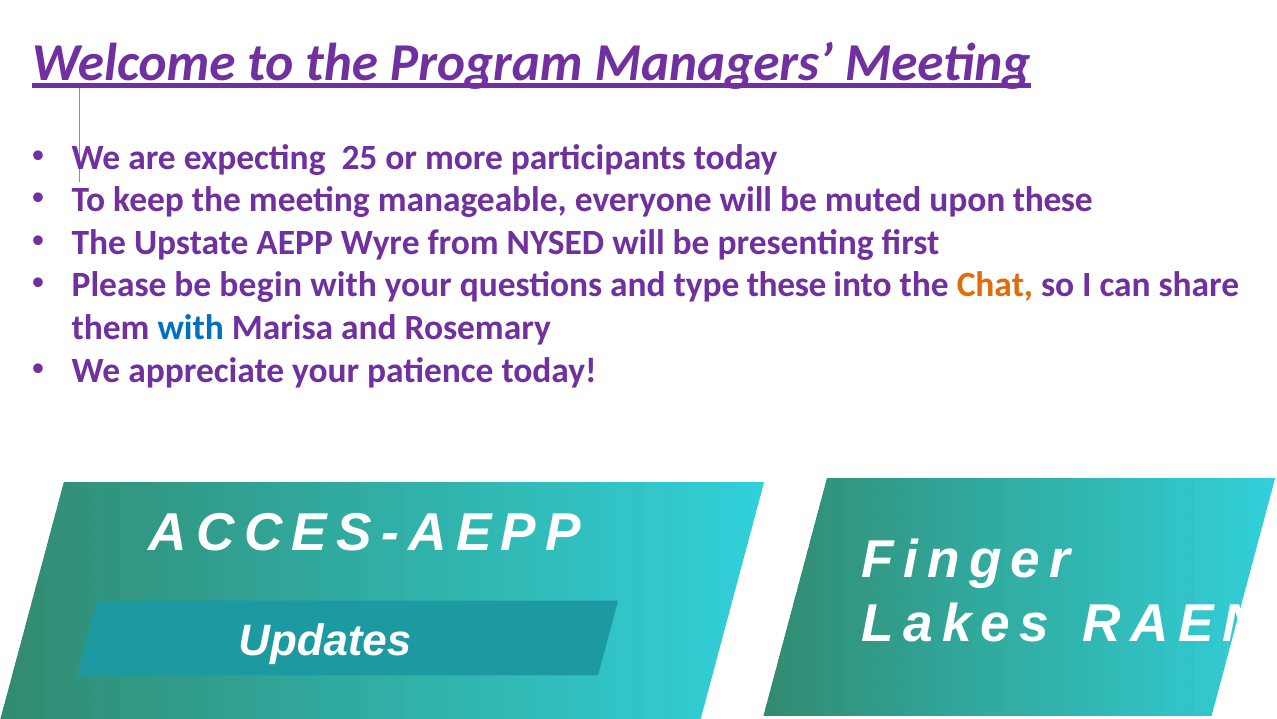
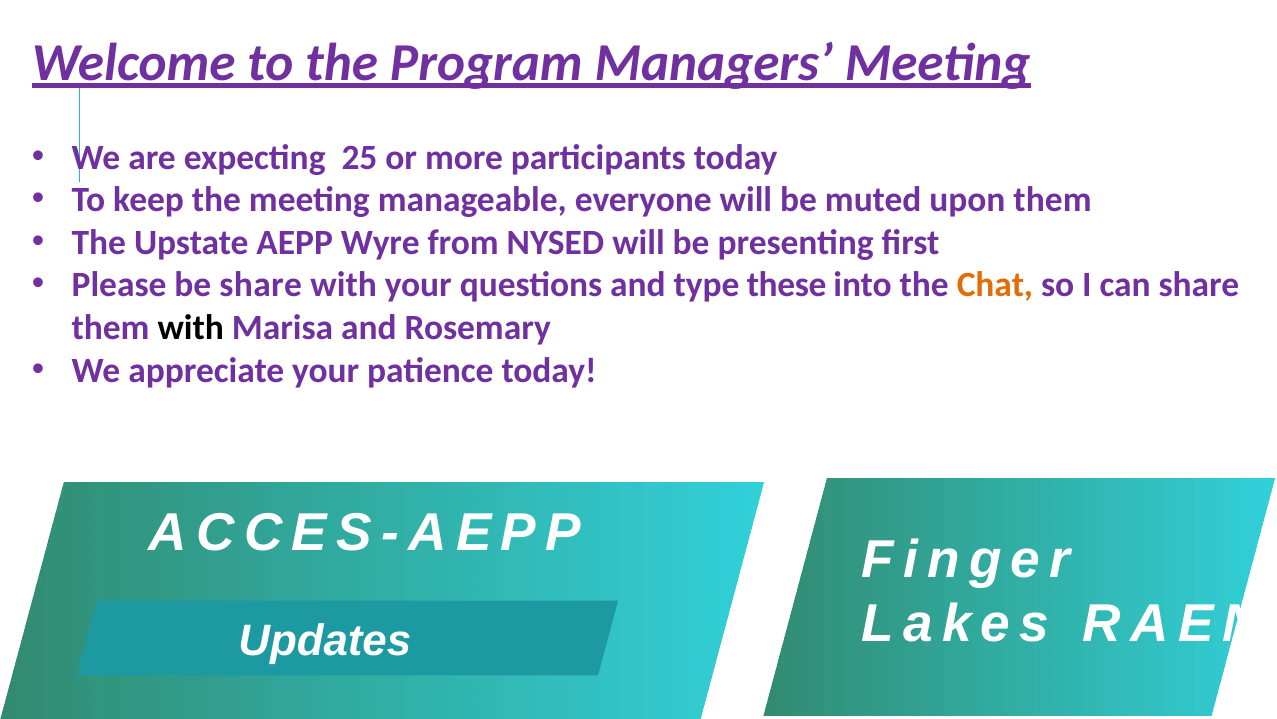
upon these: these -> them (1053, 200)
be begin: begin -> share (261, 285)
with colour: blue -> black (191, 327)
